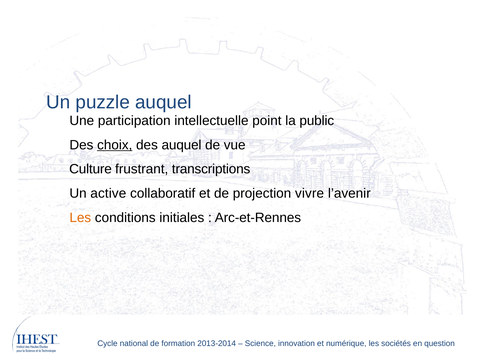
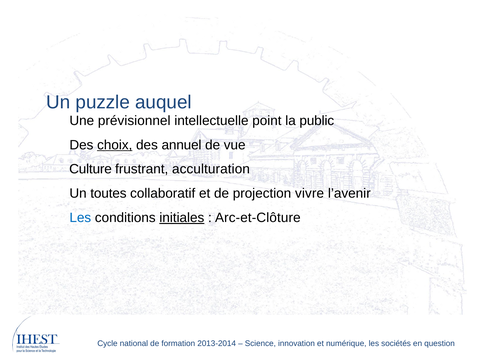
participation: participation -> prévisionnel (134, 121)
des auquel: auquel -> annuel (182, 145)
transcriptions: transcriptions -> acculturation (211, 169)
active: active -> toutes (108, 193)
Les colour: orange -> blue (80, 218)
initiales underline: none -> present (182, 218)
Arc-et-Rennes: Arc-et-Rennes -> Arc-et-Clôture (258, 218)
